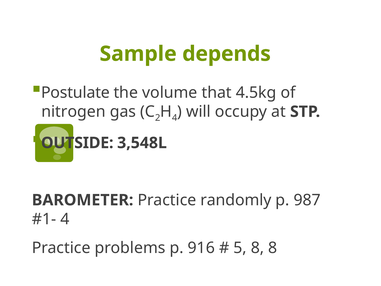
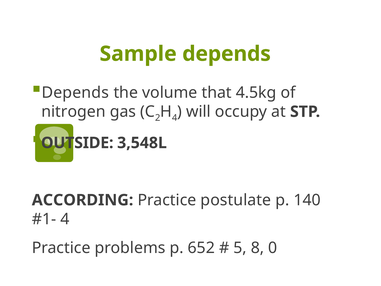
Postulate: Postulate -> Depends (75, 93)
BAROMETER: BAROMETER -> ACCORDING (83, 200)
randomly: randomly -> postulate (236, 200)
987: 987 -> 140 (307, 200)
916: 916 -> 652 (201, 248)
8 8: 8 -> 0 (273, 248)
